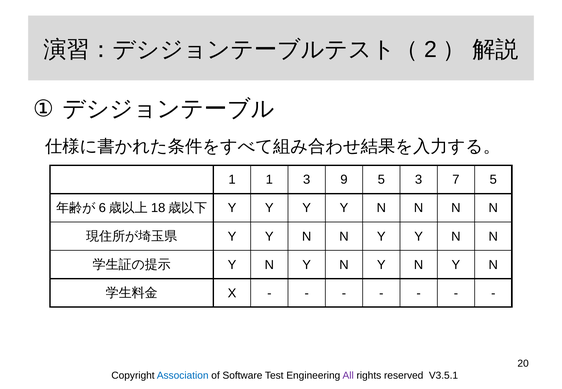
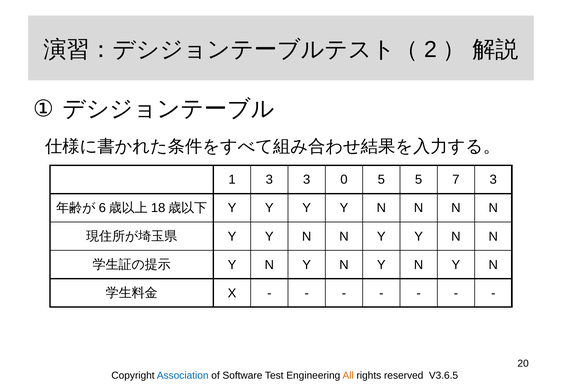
1 1: 1 -> 3 (269, 180)
9: 9 -> 0 (344, 180)
5 3: 3 -> 5 (419, 180)
7 5: 5 -> 3 (493, 180)
All colour: purple -> orange (348, 375)
V3.5.1: V3.5.1 -> V3.6.5 (444, 375)
